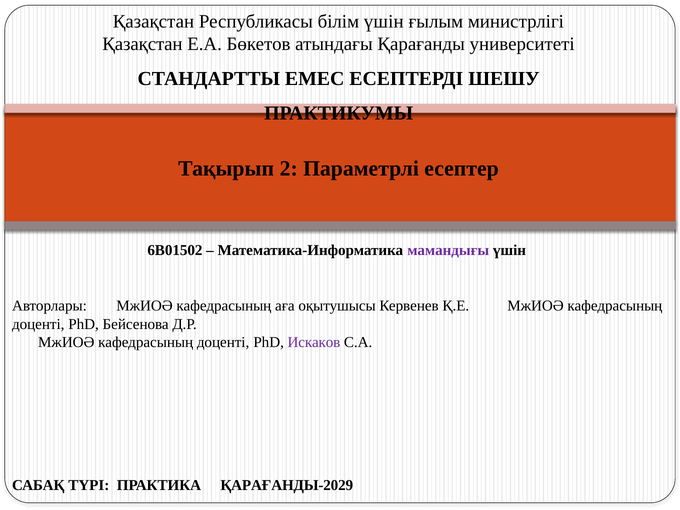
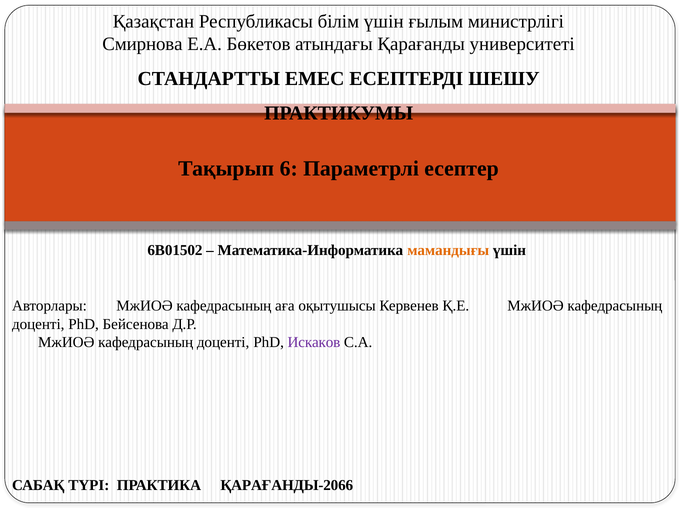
Қазақстан: Қазақстан -> Смирнова (142, 44)
2: 2 -> 6 (289, 169)
мамандығы colour: purple -> orange (448, 250)
ҚАРАҒАНДЫ-2029: ҚАРАҒАНДЫ-2029 -> ҚАРАҒАНДЫ-2066 (287, 485)
